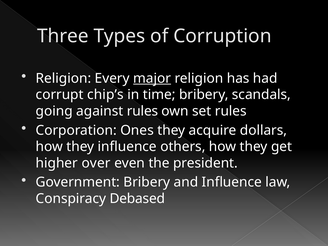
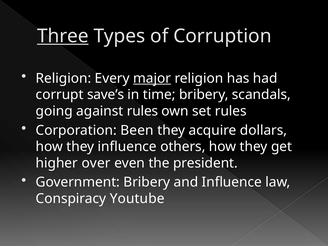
Three underline: none -> present (63, 36)
chip’s: chip’s -> save’s (106, 95)
Ones: Ones -> Been (137, 130)
Debased: Debased -> Youtube (137, 199)
